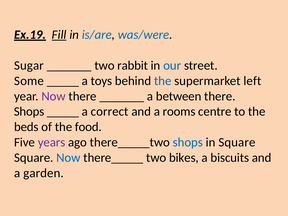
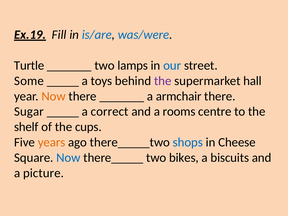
Fill underline: present -> none (59, 35)
Sugar: Sugar -> Turtle (29, 65)
rabbit: rabbit -> lamps (133, 65)
the colour: blue -> purple (163, 81)
left: left -> hall (253, 81)
Now colour: purple -> orange (54, 96)
between: between -> armchair (179, 96)
Shops: Shops -> Sugar (29, 112)
beds: beds -> shelf (26, 127)
food: food -> cups (88, 127)
years colour: purple -> orange (52, 142)
in Square: Square -> Cheese (237, 142)
garden: garden -> picture (44, 173)
